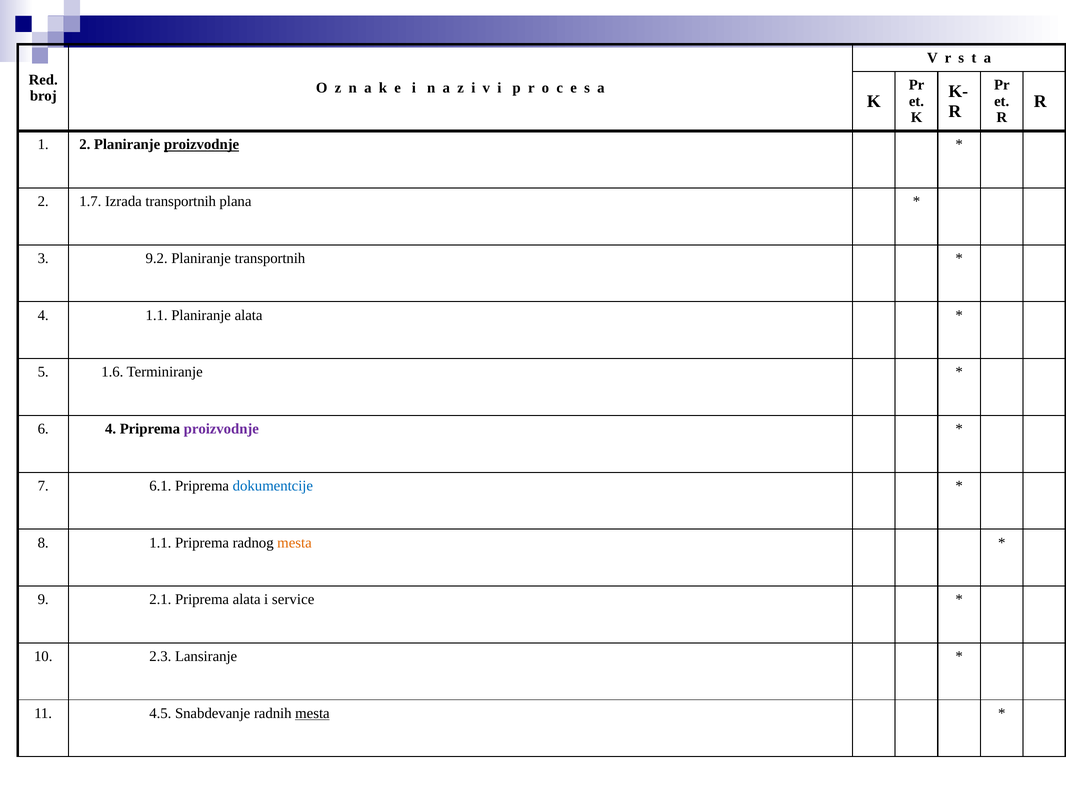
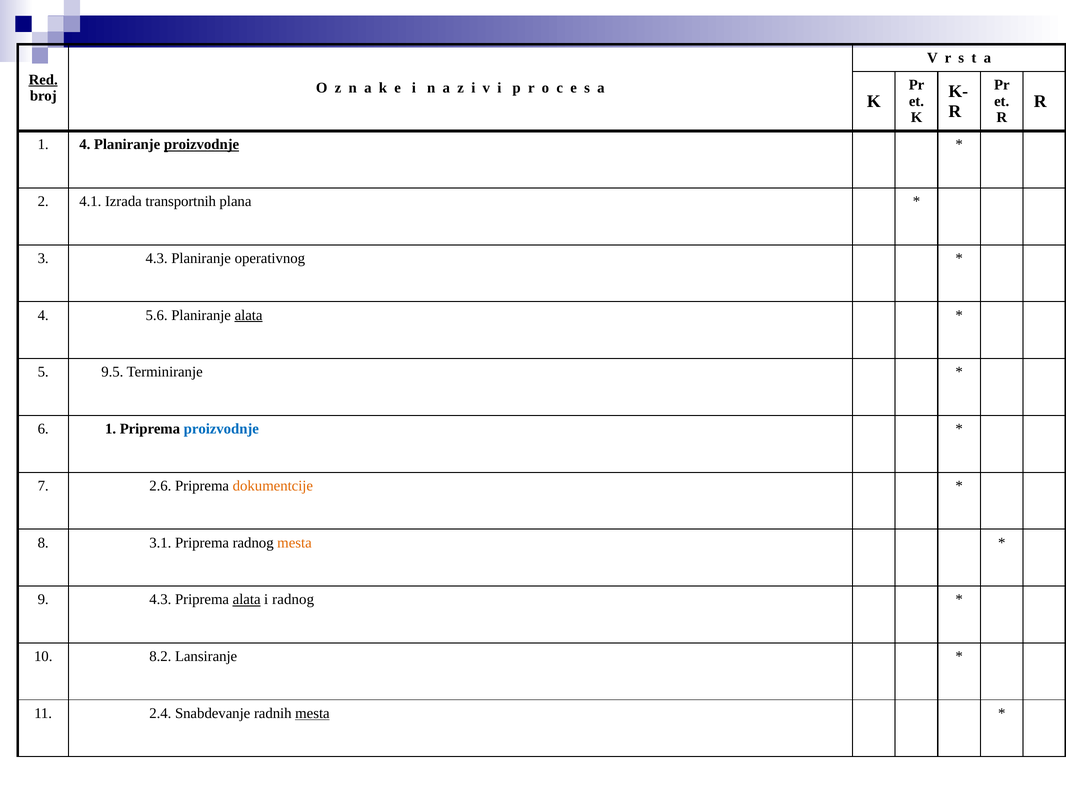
Red underline: none -> present (43, 80)
1 2: 2 -> 4 (85, 145)
1.7: 1.7 -> 4.1 (90, 202)
3 9.2: 9.2 -> 4.3 (157, 259)
Planiranje transportnih: transportnih -> operativnog (270, 259)
4 1.1: 1.1 -> 5.6 (157, 315)
alata underline: none -> present (249, 315)
1.6: 1.6 -> 9.5 (112, 372)
6 4: 4 -> 1 (111, 429)
proizvodnje colour: purple -> blue (221, 429)
6.1: 6.1 -> 2.6 (160, 486)
dokumentcije colour: blue -> orange (273, 486)
8 1.1: 1.1 -> 3.1 (160, 543)
9 2.1: 2.1 -> 4.3 (160, 600)
alata underline: none -> present (247, 600)
i service: service -> radnog (293, 600)
2.3: 2.3 -> 8.2 (160, 657)
4.5: 4.5 -> 2.4 (160, 714)
